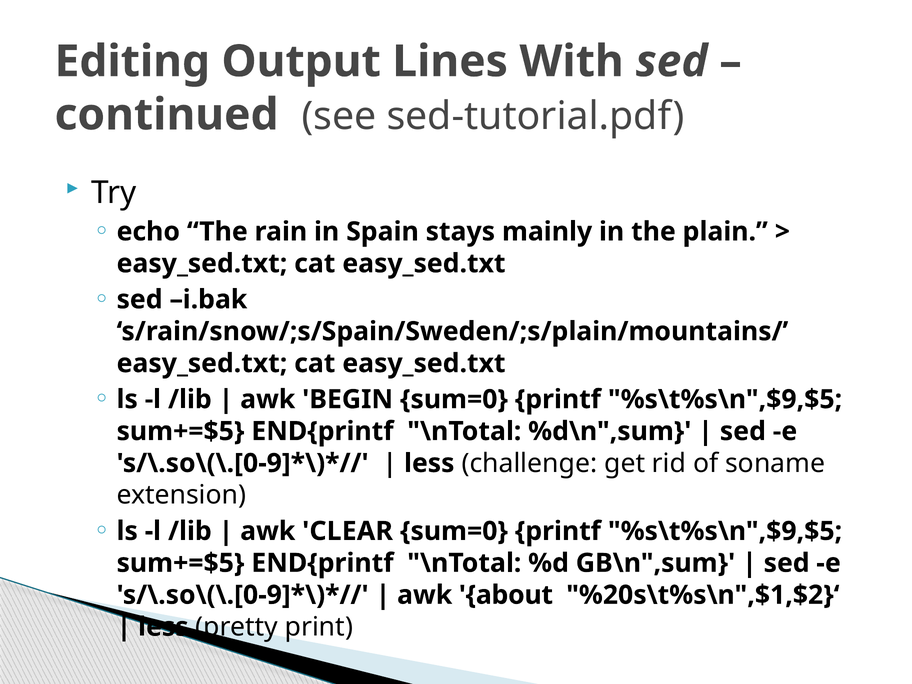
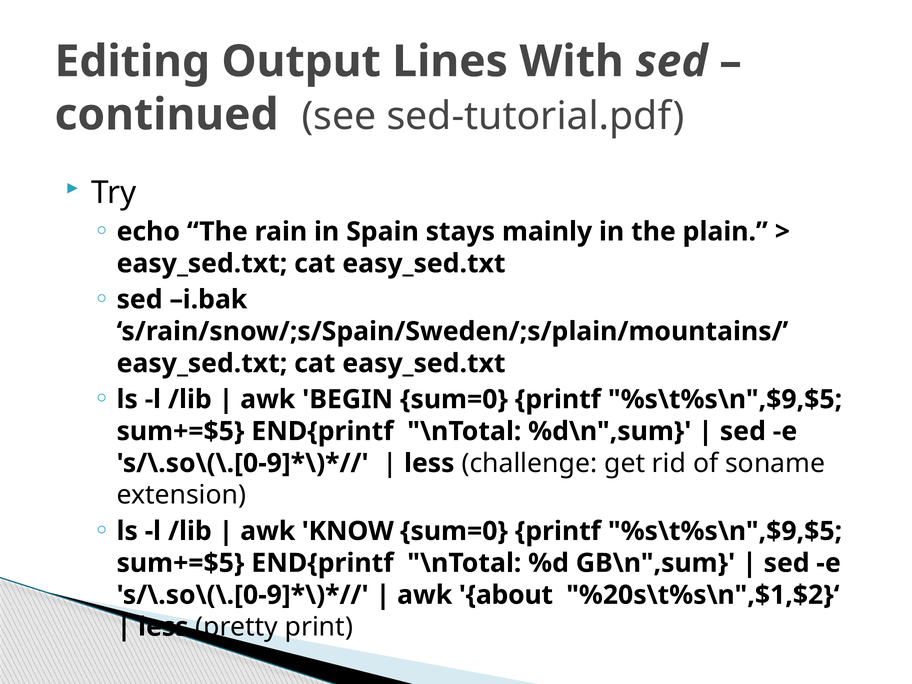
CLEAR: CLEAR -> KNOW (348, 531)
